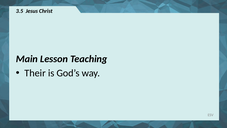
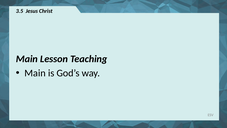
Their: Their -> Main (35, 73)
